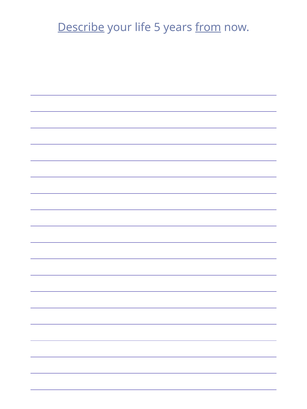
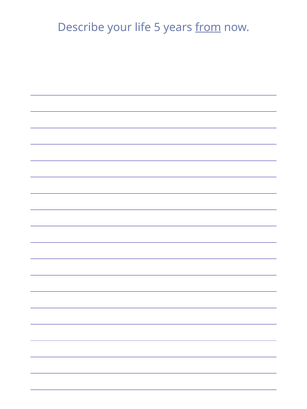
Describe underline: present -> none (81, 27)
